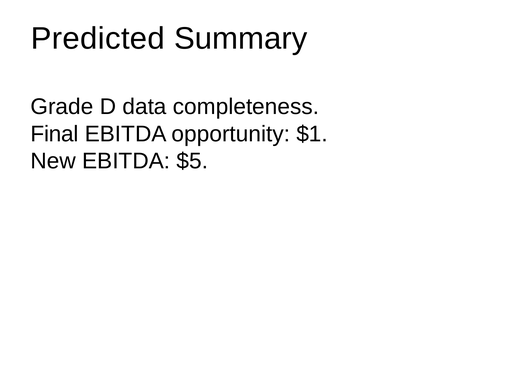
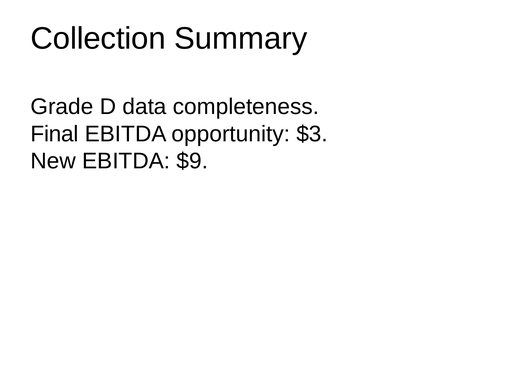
Predicted: Predicted -> Collection (98, 39)
$1: $1 -> $3 (312, 134)
$5: $5 -> $9 (192, 161)
